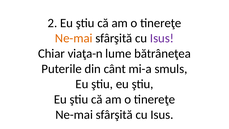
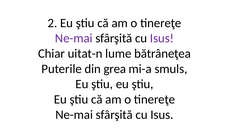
Ne-mai colour: orange -> purple (74, 38)
viaţa-n: viaţa-n -> uitat-n (85, 53)
cânt: cânt -> grea (115, 69)
